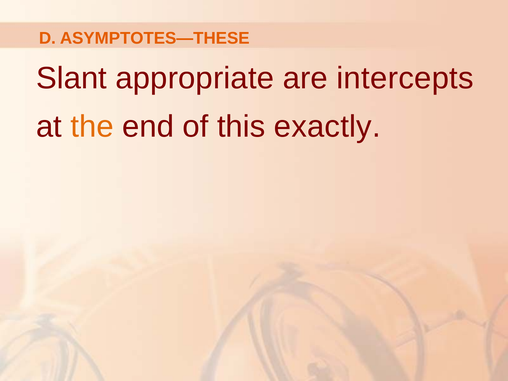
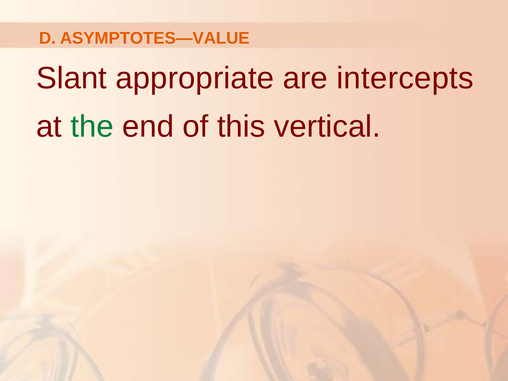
ASYMPTOTES—THESE: ASYMPTOTES—THESE -> ASYMPTOTES—VALUE (155, 38)
the colour: orange -> green (92, 127)
exactly: exactly -> vertical (327, 127)
